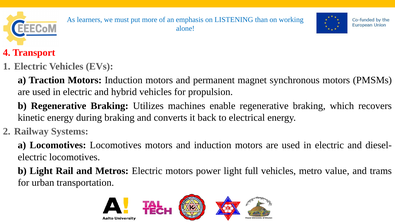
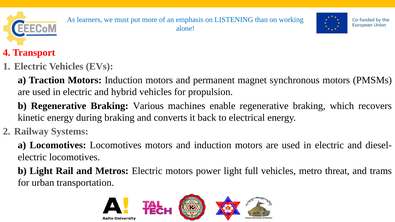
Utilizes: Utilizes -> Various (148, 106)
value: value -> threat (337, 171)
